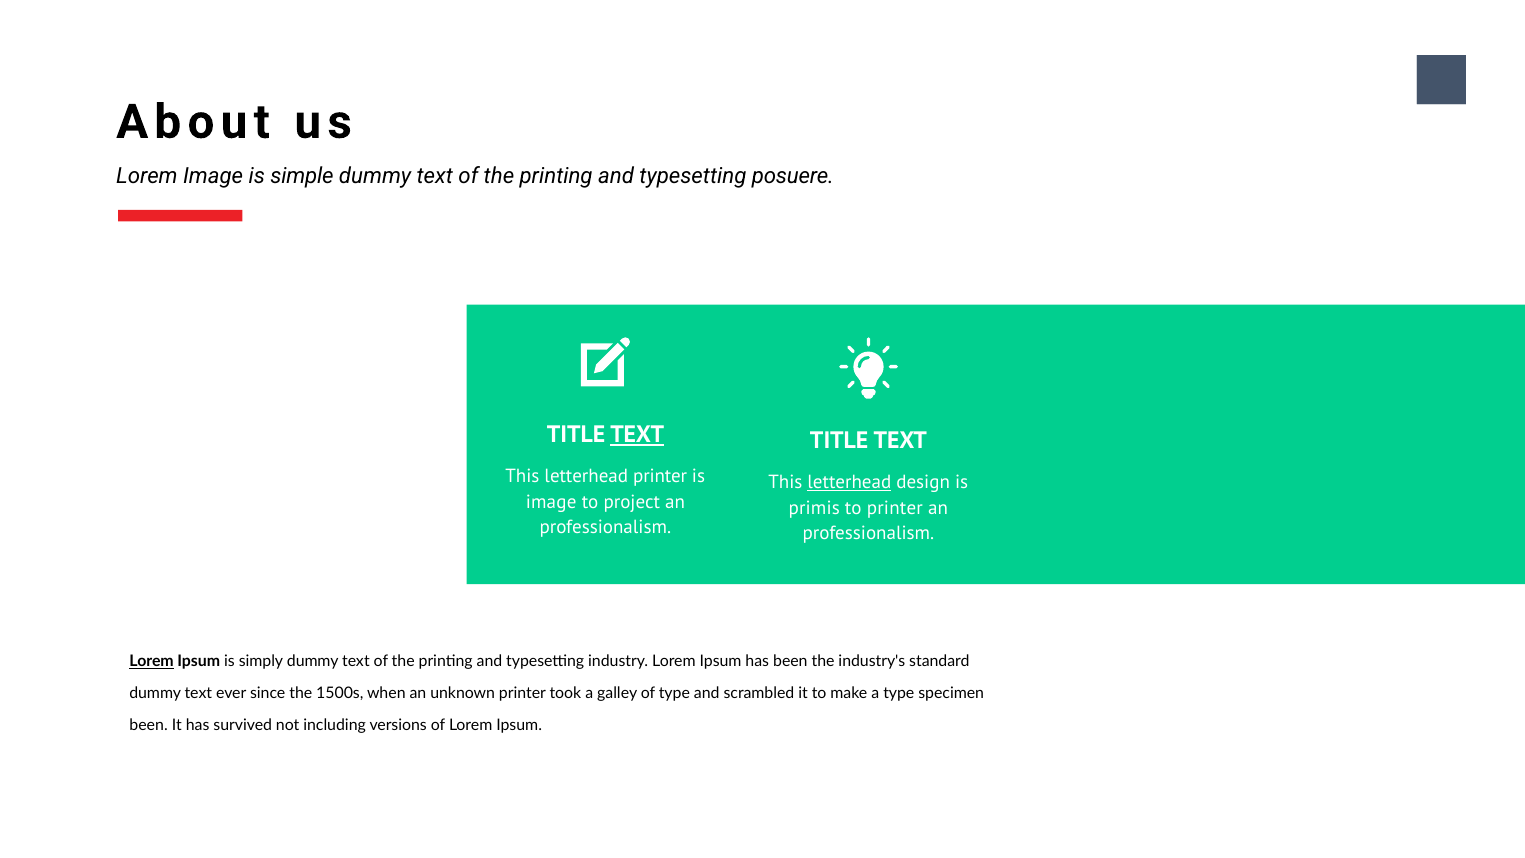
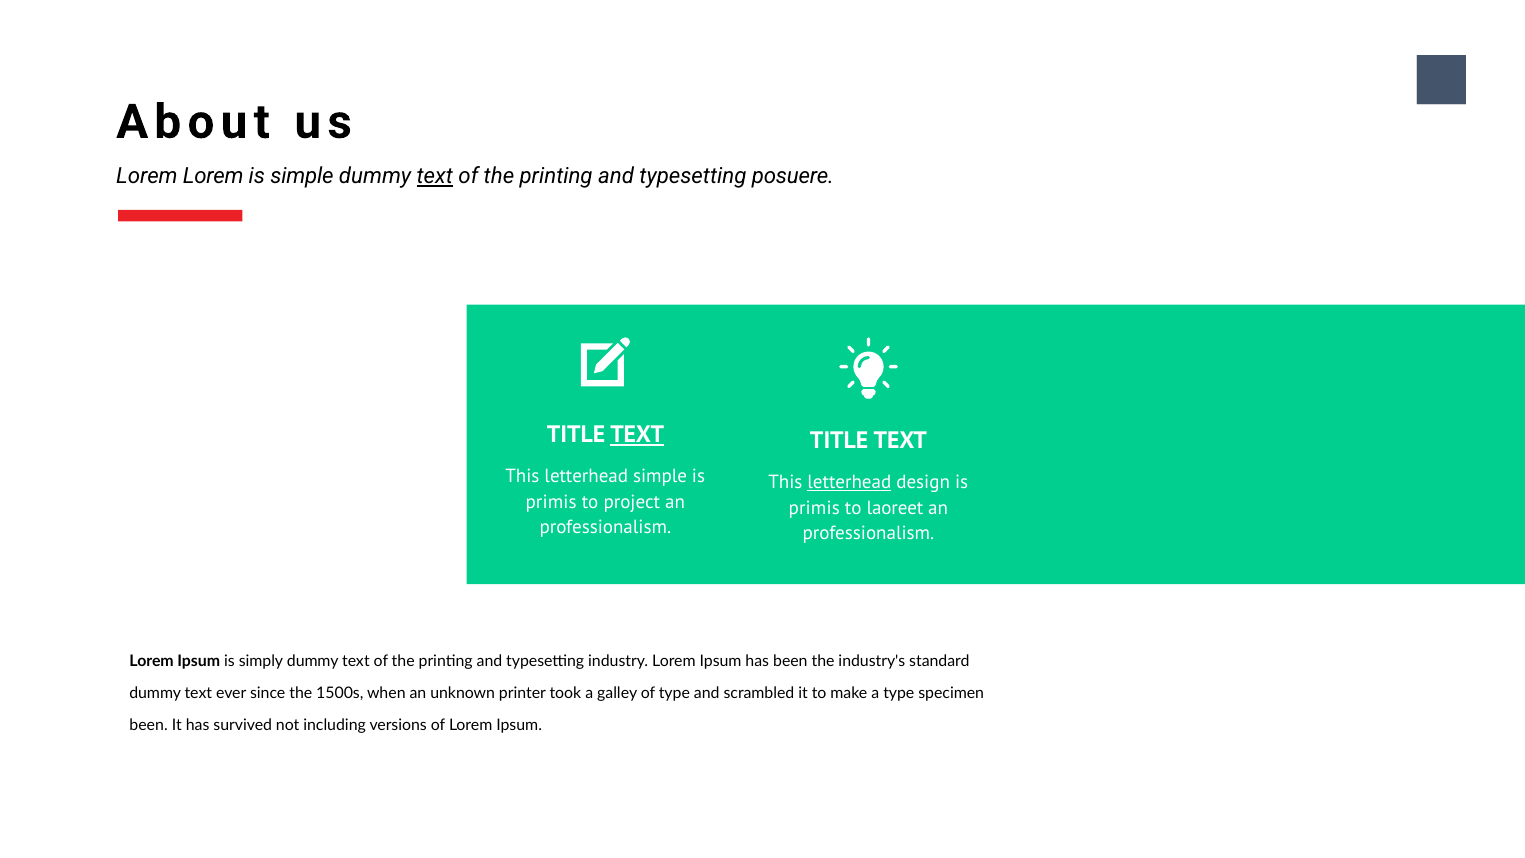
Lorem Image: Image -> Lorem (213, 176)
text underline: none -> present (435, 176)
letterhead printer: printer -> simple (660, 476)
image: image -> primis (551, 502)
to printer: printer -> laoreet (895, 508)
Lorem underline: present -> none (152, 661)
